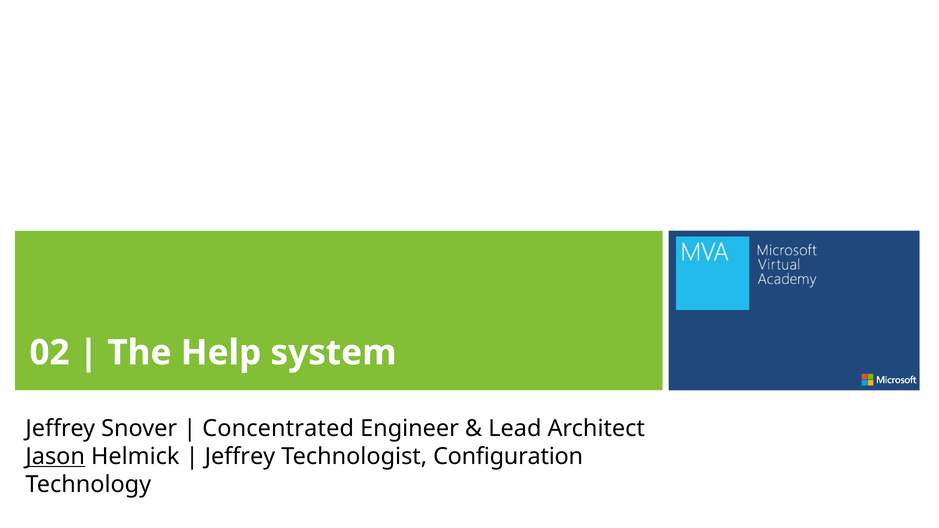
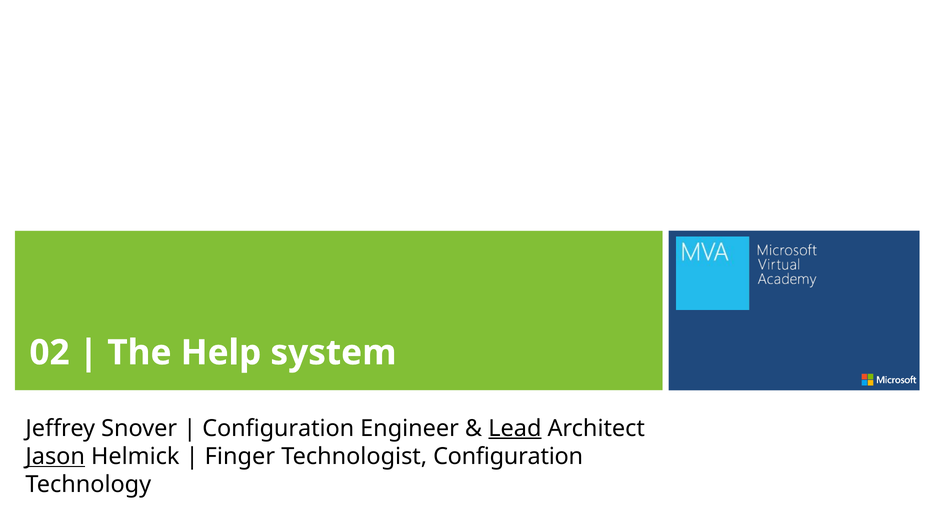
Concentrated: Concentrated -> Configuration (278, 428)
Lead underline: none -> present (515, 428)
Jeffrey: Jeffrey -> Finger (240, 457)
